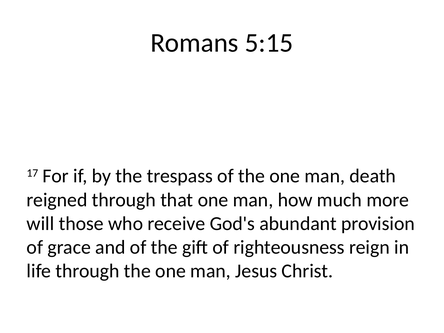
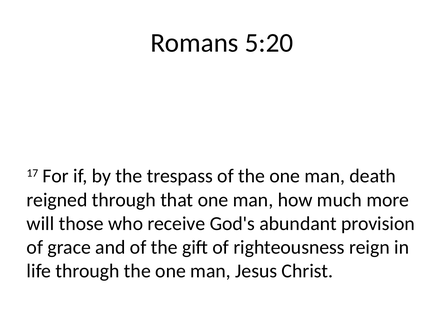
5:15: 5:15 -> 5:20 (269, 43)
